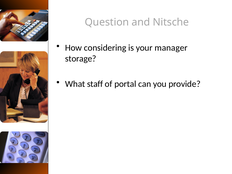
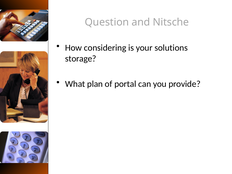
manager: manager -> solutions (171, 48)
staff: staff -> plan (95, 84)
